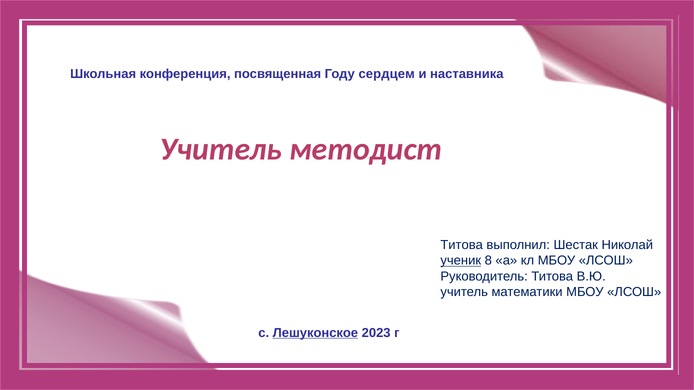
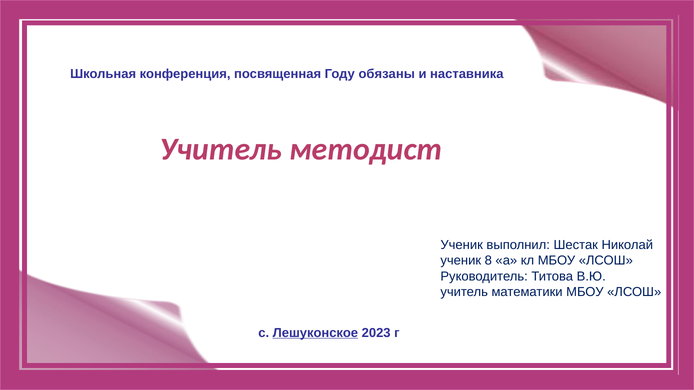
сердцем: сердцем -> обязаны (387, 74)
Титова: Титова -> Ученик (462, 245)
ученик underline: present -> none (461, 261)
